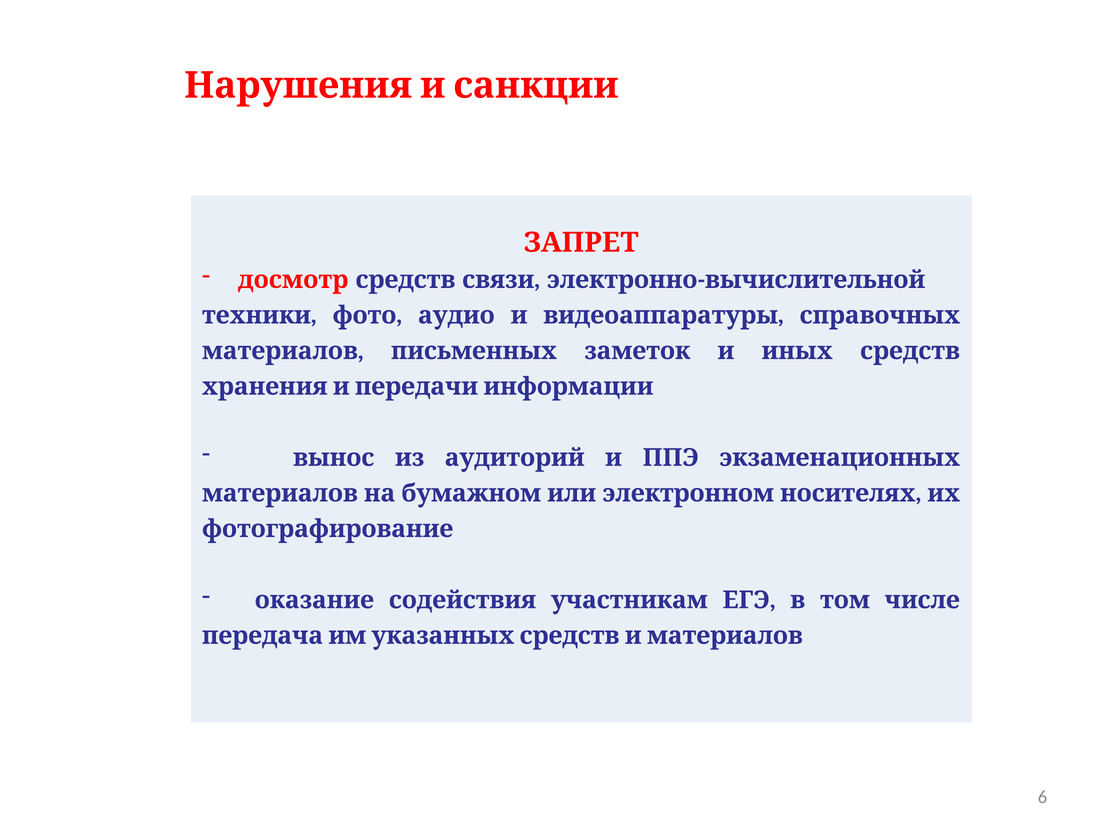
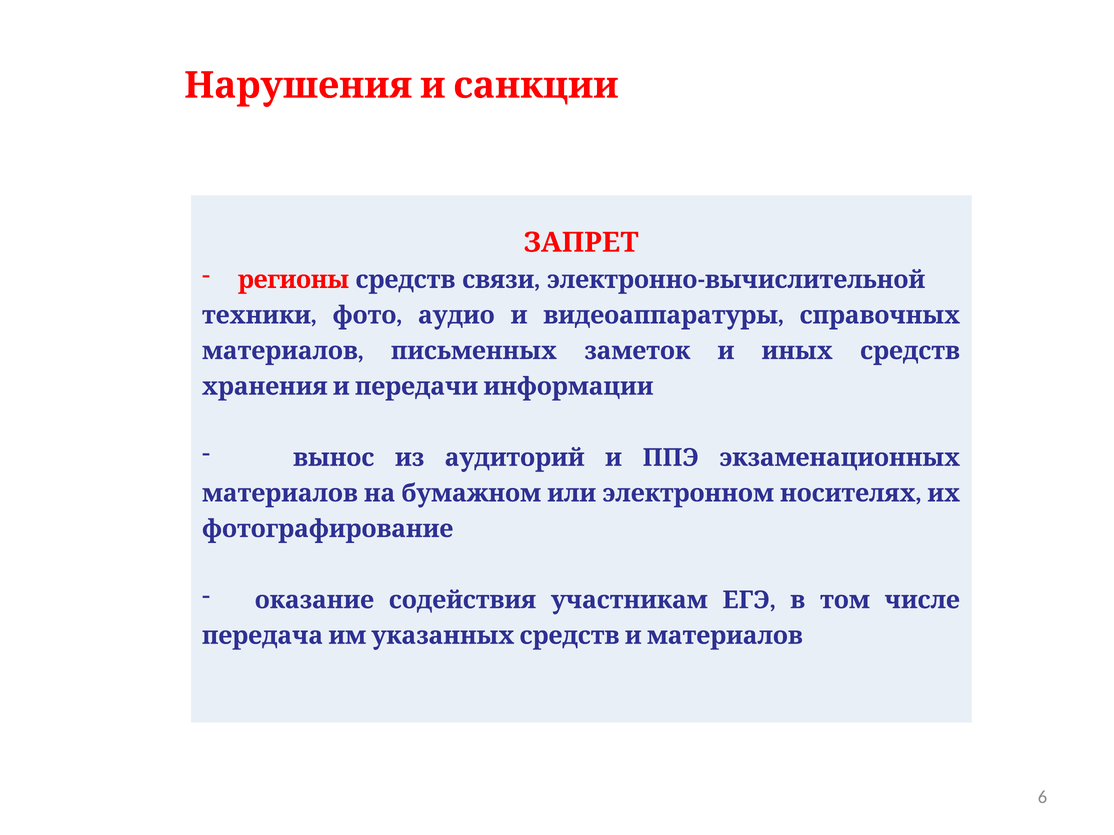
досмотр: досмотр -> регионы (293, 280)
